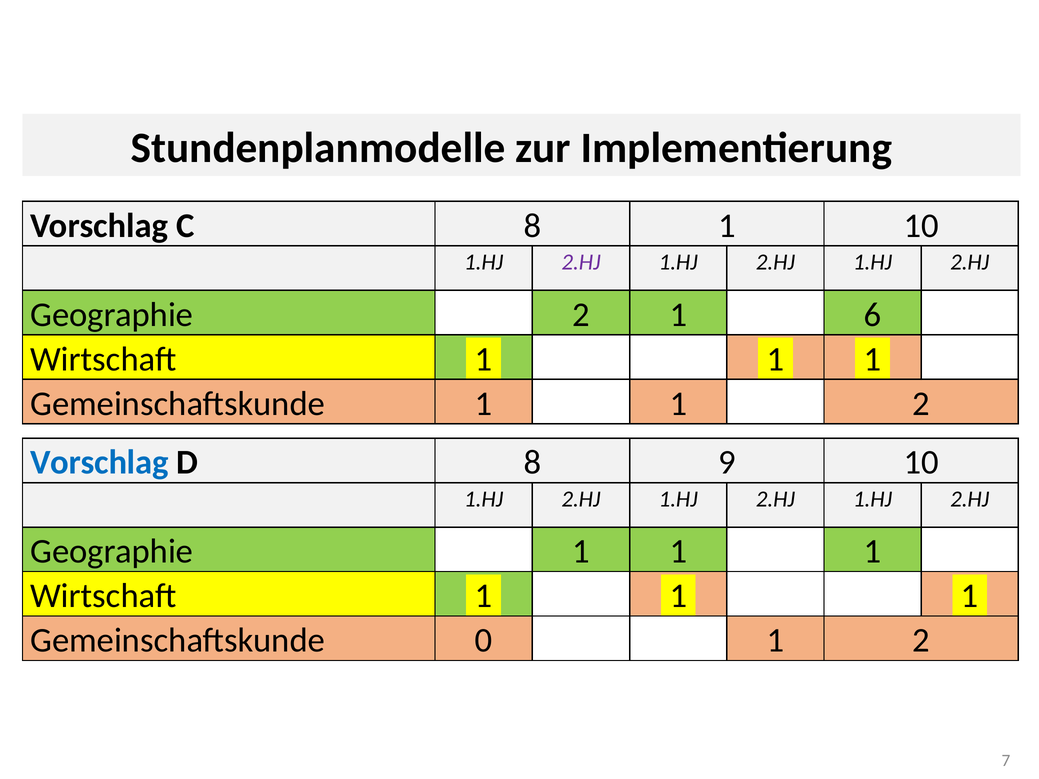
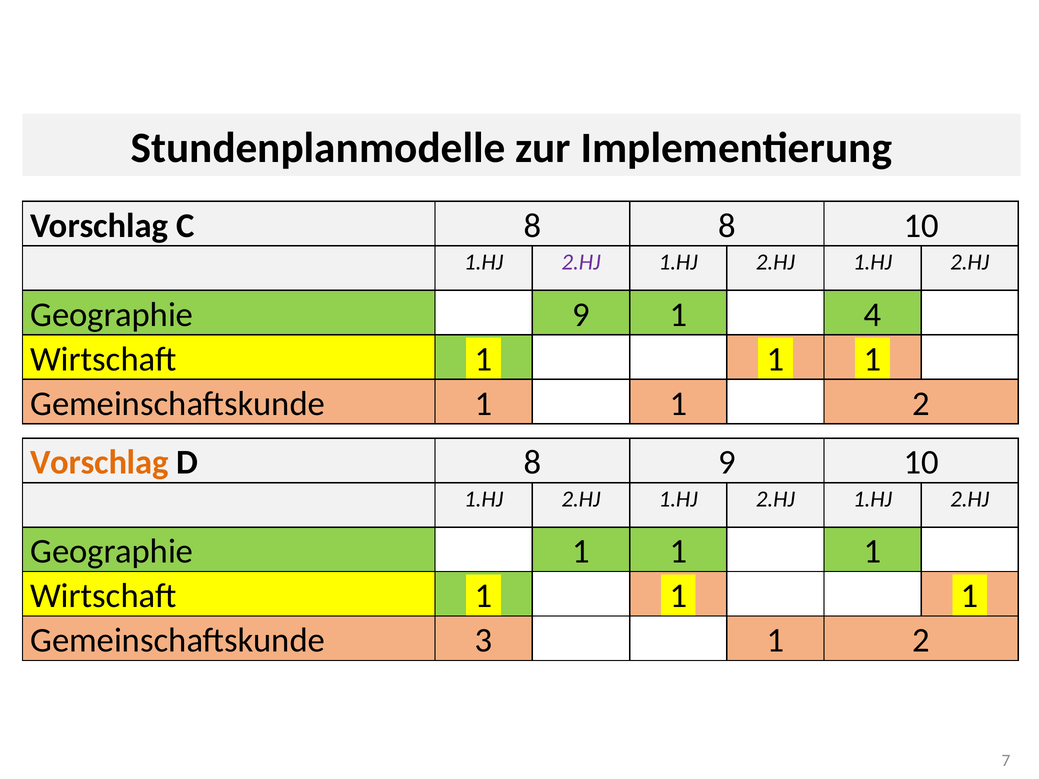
8 1: 1 -> 8 (727, 226)
Geographie 2: 2 -> 9 (581, 315)
6: 6 -> 4 (873, 315)
Vorschlag colour: blue -> orange (99, 463)
0: 0 -> 3 (484, 641)
